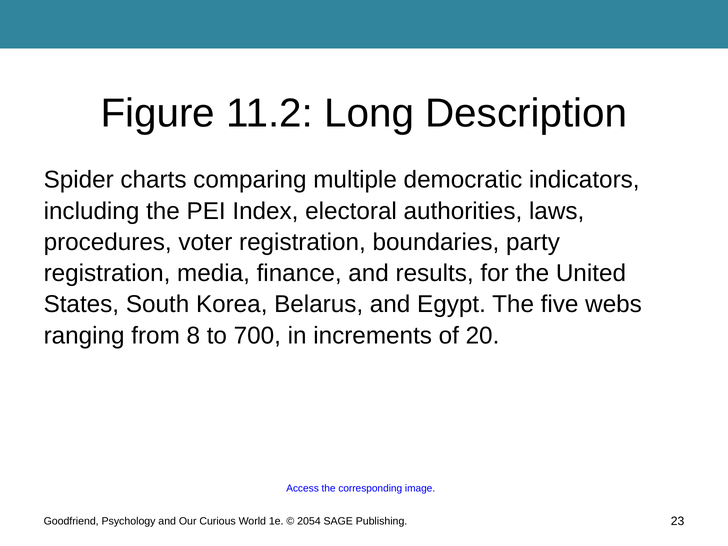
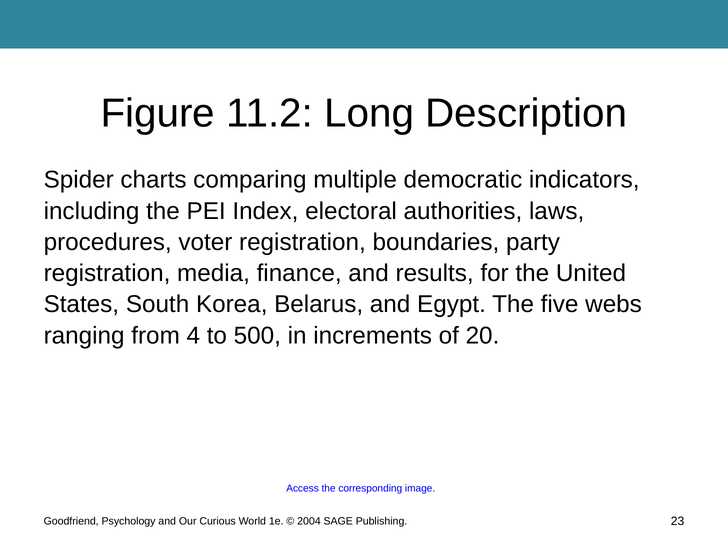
8: 8 -> 4 (193, 336)
700: 700 -> 500 (257, 336)
2054: 2054 -> 2004 (309, 521)
